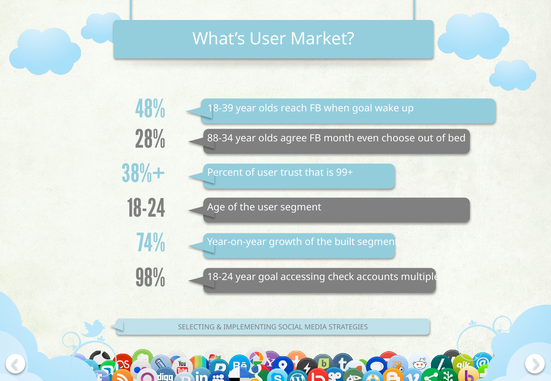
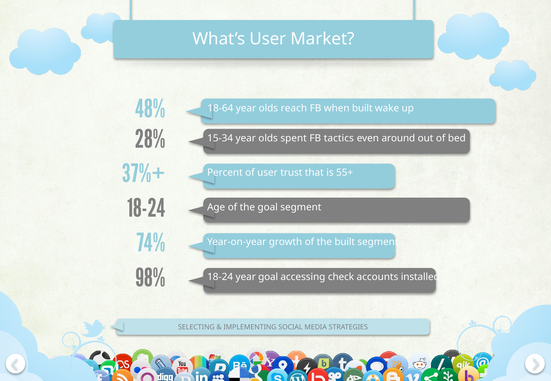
18-39: 18-39 -> 18-64 (220, 108)
when goal: goal -> built (362, 108)
88-34: 88-34 -> 15-34 (220, 139)
agree: agree -> spent (294, 139)
month: month -> tactics (339, 139)
choose: choose -> around (398, 139)
38%+: 38%+ -> 37%+ (143, 174)
99+: 99+ -> 55+ (345, 173)
the user: user -> goal (268, 207)
multiple: multiple -> installed (420, 277)
